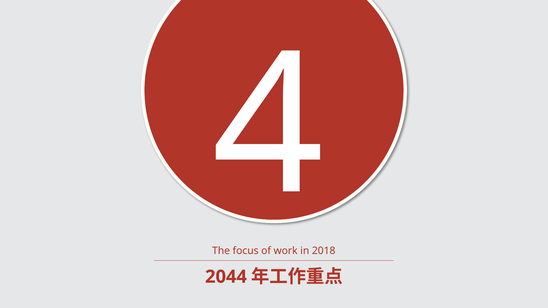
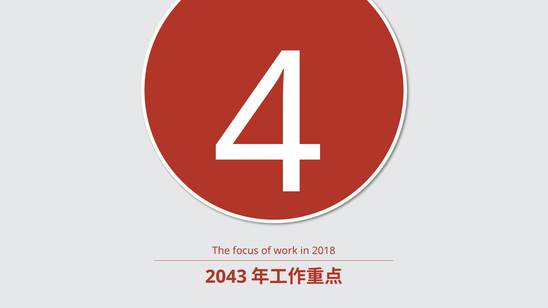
2044: 2044 -> 2043 (226, 277)
